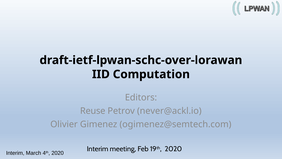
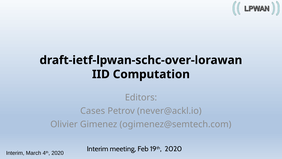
Reuse: Reuse -> Cases (93, 111)
